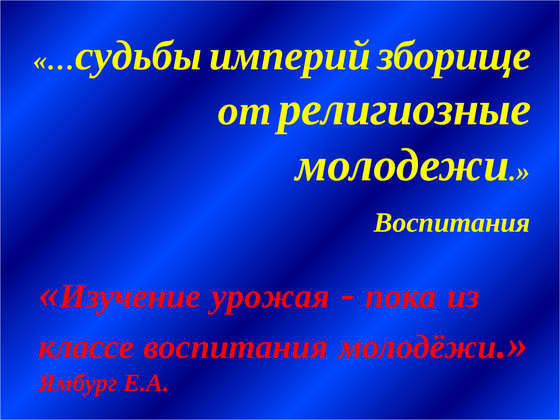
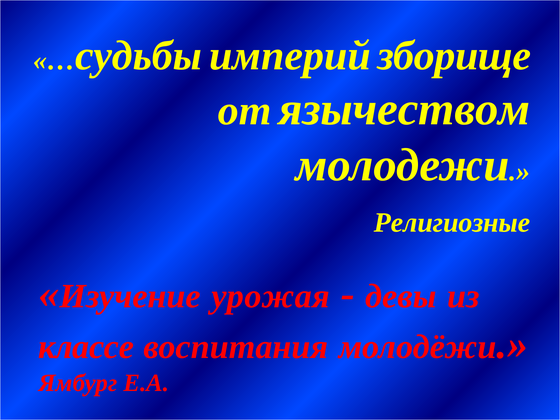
религиозные: религиозные -> язычеством (404, 109)
Воспитания: Воспитания -> Религиозные (452, 223)
пока: пока -> девы (401, 296)
